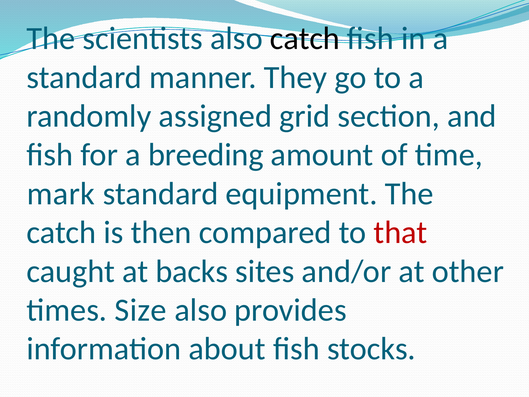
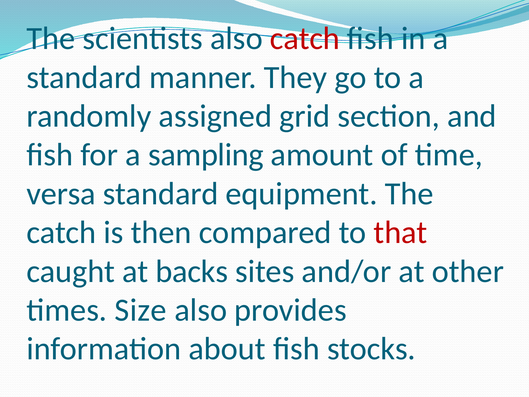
catch colour: black -> red (305, 39)
breeding: breeding -> sampling (206, 155)
mark: mark -> versa (61, 194)
